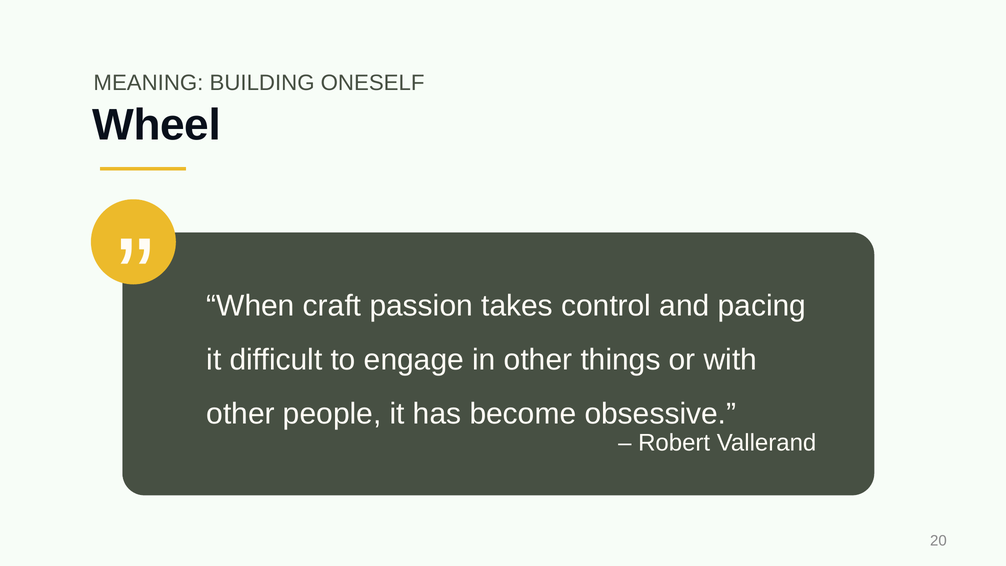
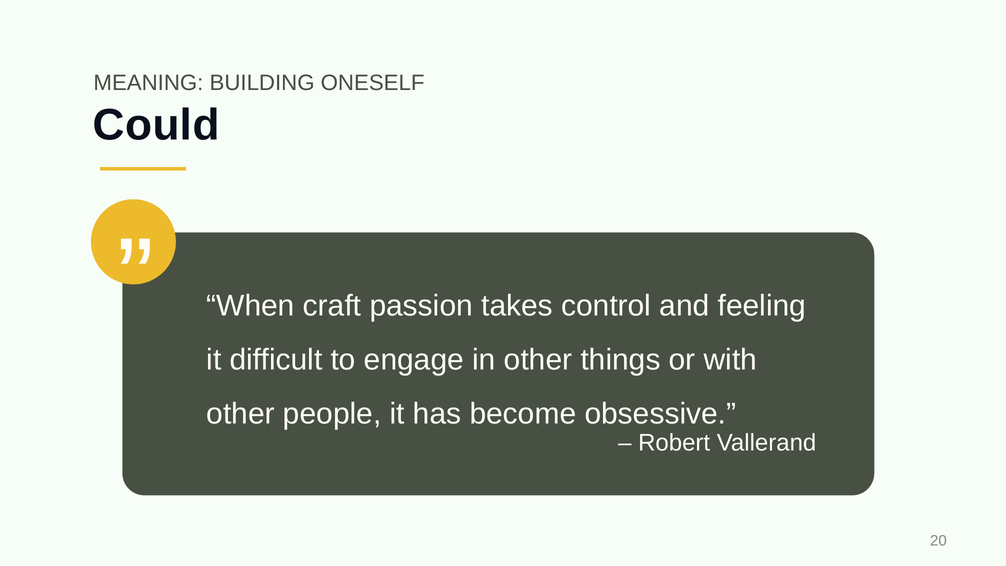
Wheel: Wheel -> Could (156, 125)
pacing: pacing -> feeling (762, 306)
